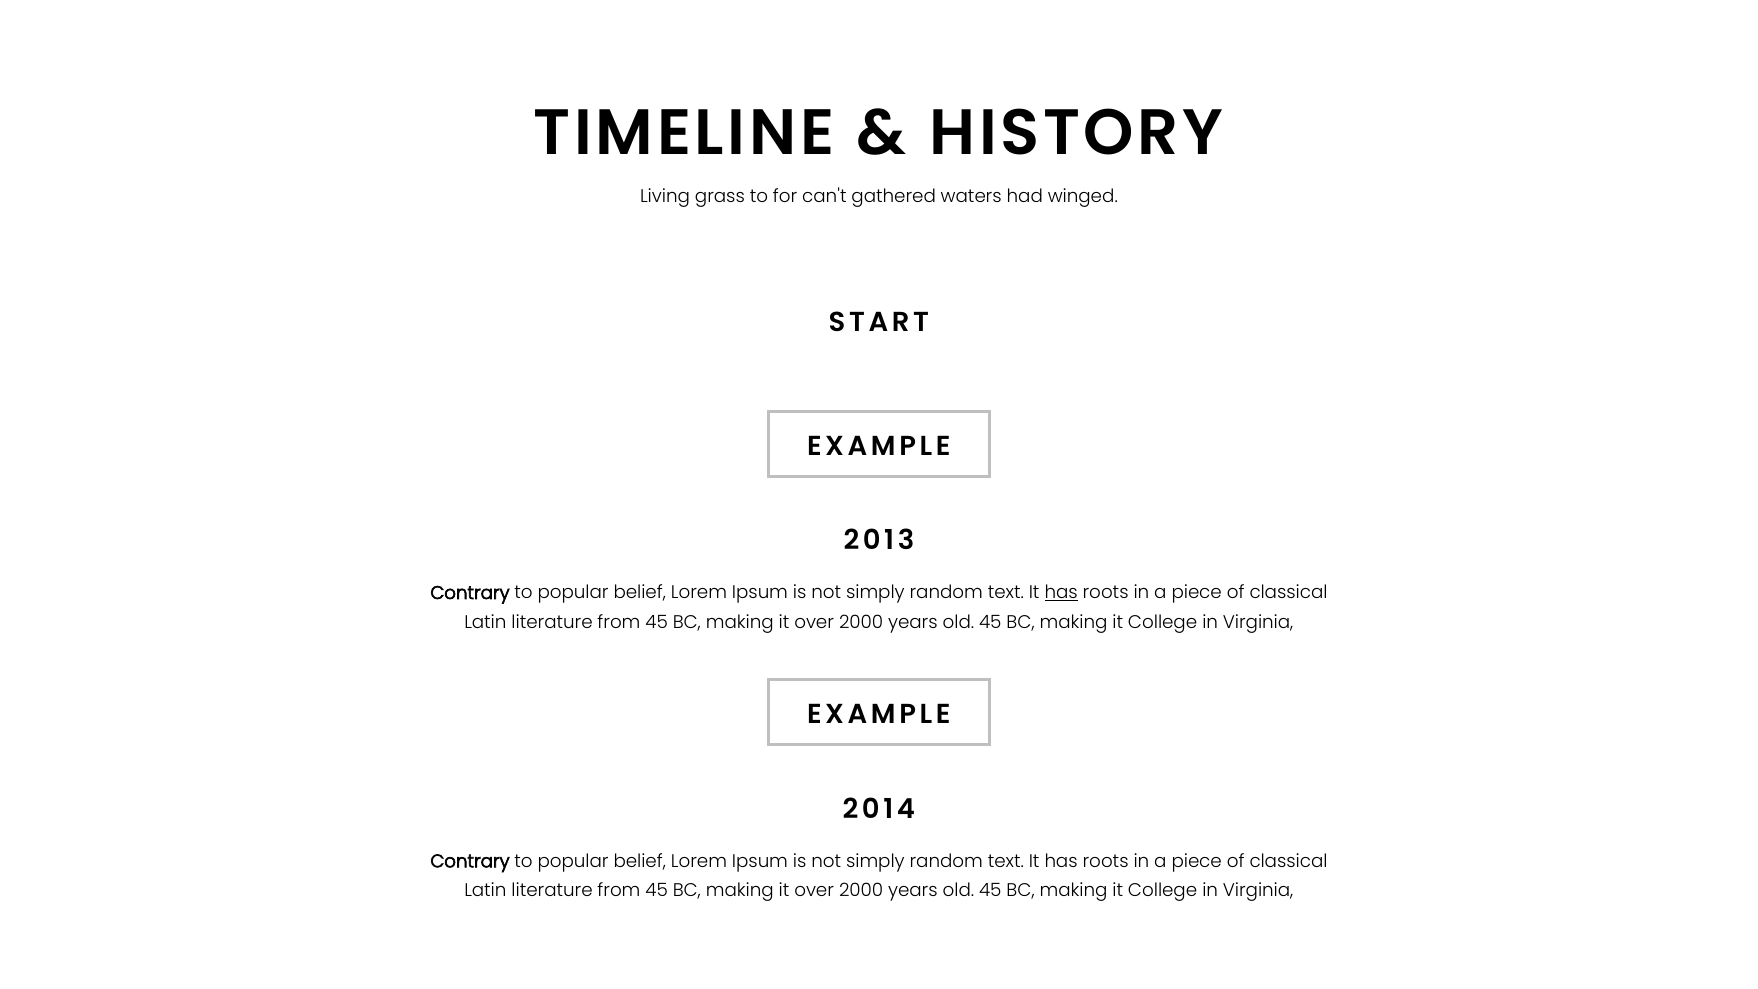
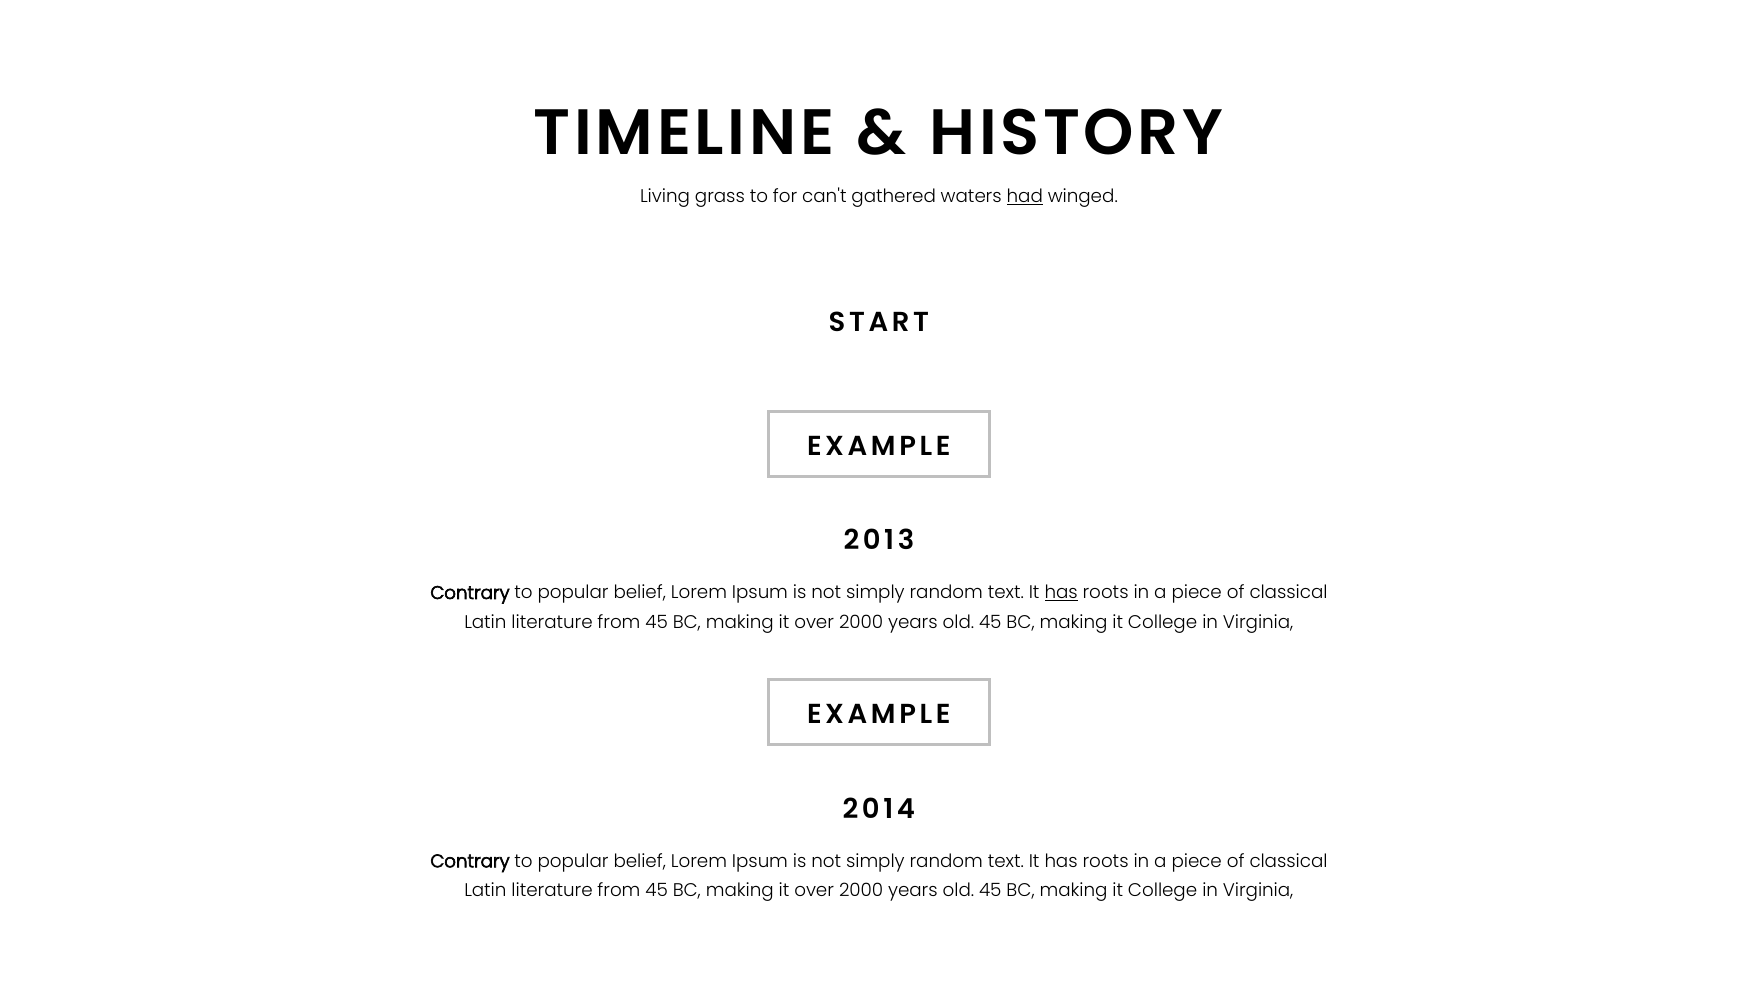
had underline: none -> present (1025, 196)
